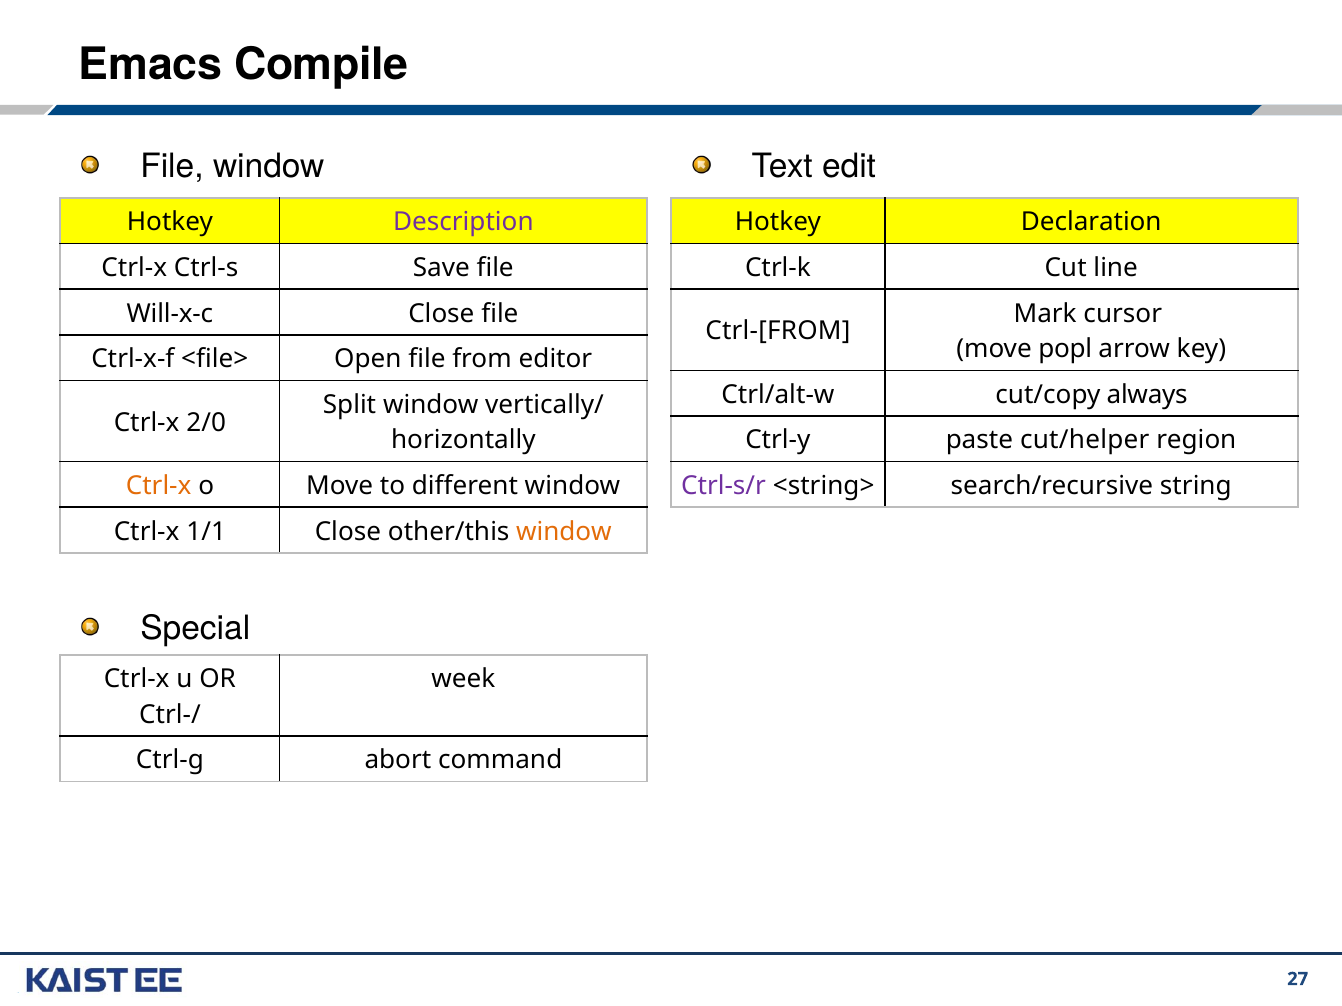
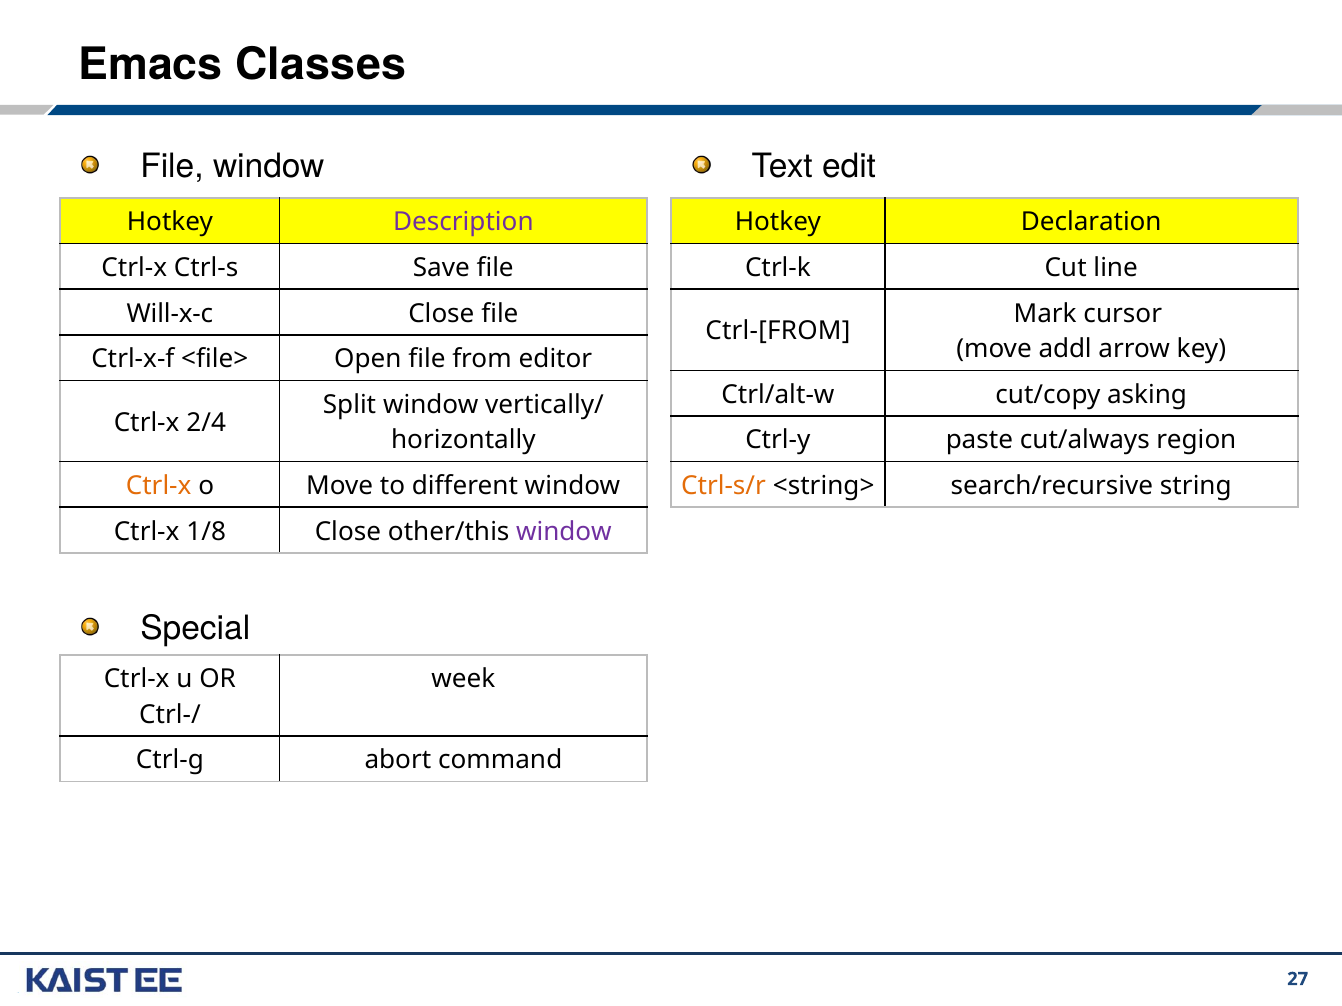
Compile: Compile -> Classes (321, 64)
popl: popl -> addl (1065, 349)
always: always -> asking (1147, 395)
2/0: 2/0 -> 2/4 (206, 423)
cut/helper: cut/helper -> cut/always (1085, 441)
Ctrl-s/r colour: purple -> orange (724, 486)
1/1: 1/1 -> 1/8 (206, 532)
window colour: orange -> purple (564, 532)
